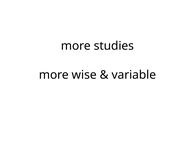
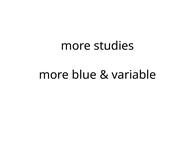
wise: wise -> blue (84, 75)
